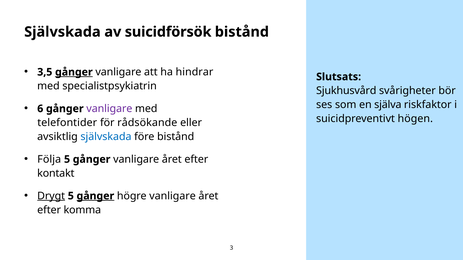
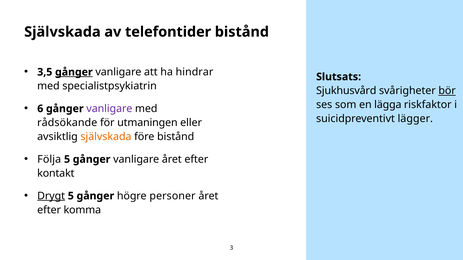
suicidförsök: suicidförsök -> telefontider (168, 32)
bör underline: none -> present (447, 91)
själva: själva -> lägga (388, 105)
högen: högen -> lägger (415, 119)
telefontider: telefontider -> rådsökande (67, 123)
rådsökande: rådsökande -> utmaningen (147, 123)
självskada colour: blue -> orange (106, 137)
gånger underline: present -> none (95, 196)
högre vanligare: vanligare -> personer (172, 196)
